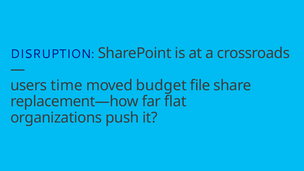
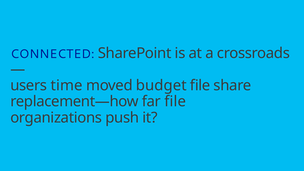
DISRUPTION: DISRUPTION -> CONNECTED (52, 54)
far flat: flat -> file (175, 101)
